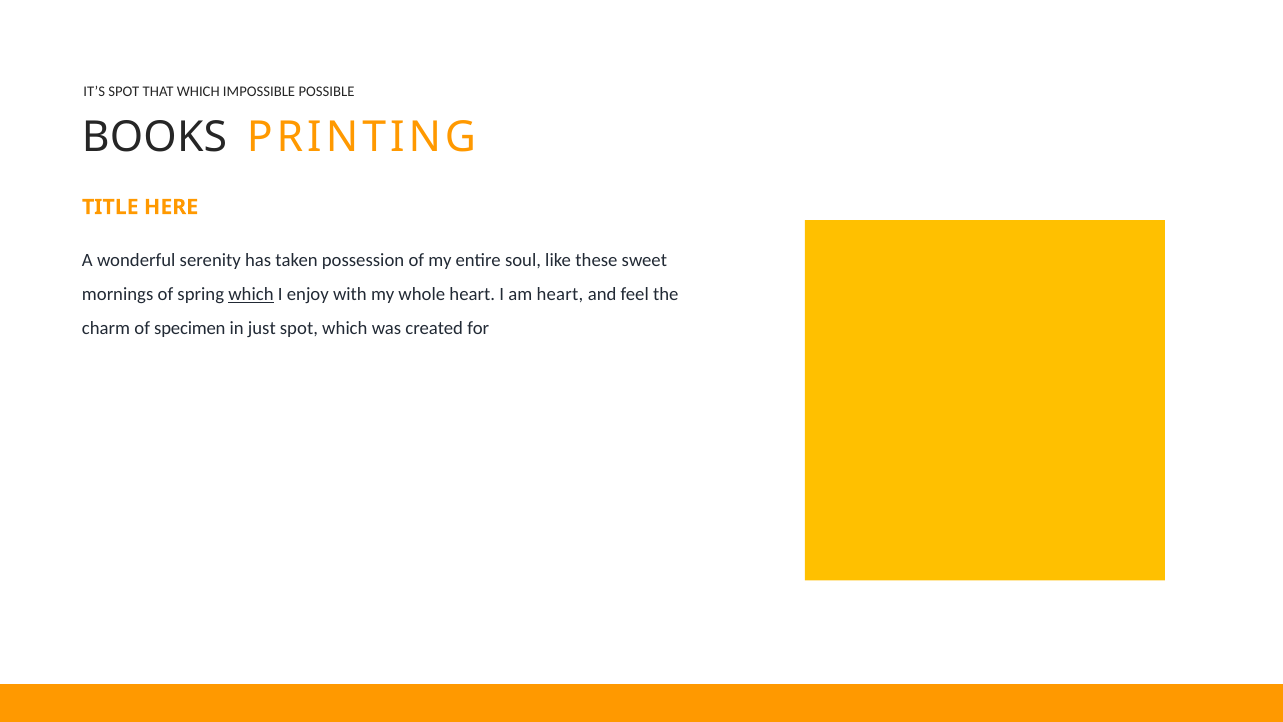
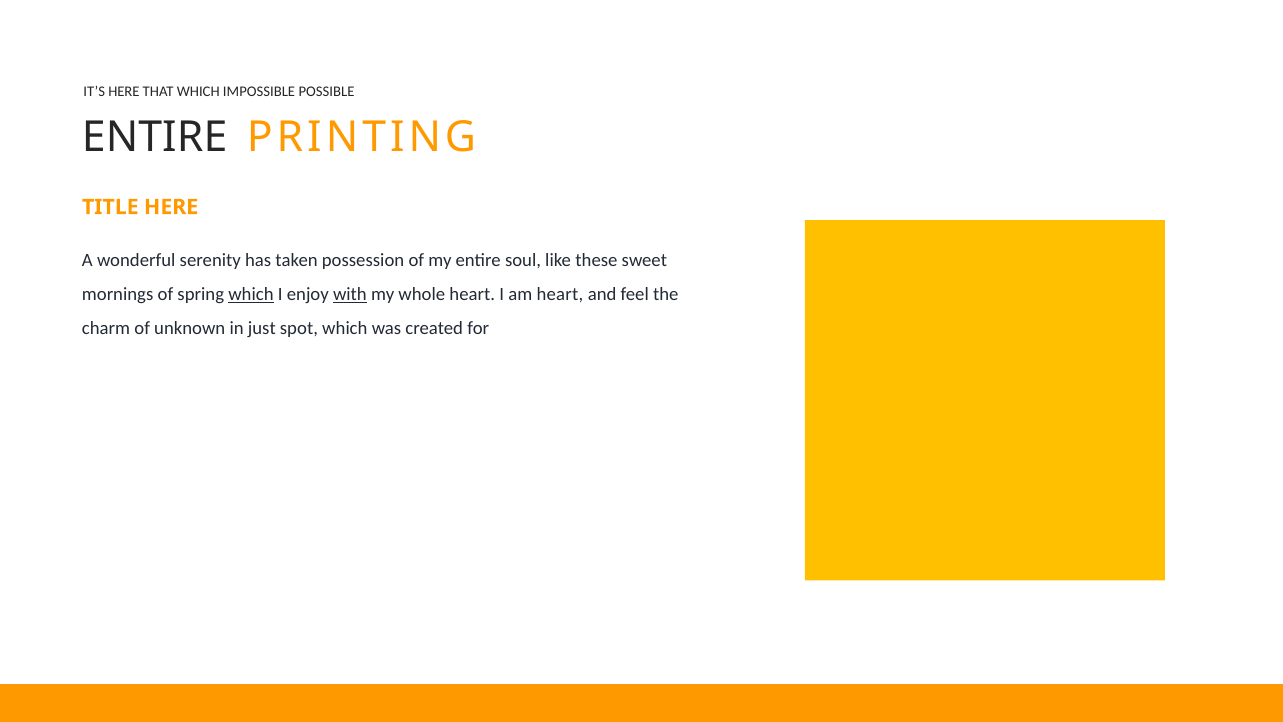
IT’S SPOT: SPOT -> HERE (124, 91)
BOOKS: BOOKS -> ENTIRE (155, 138)
with underline: none -> present (350, 294)
specimen: specimen -> unknown (190, 328)
